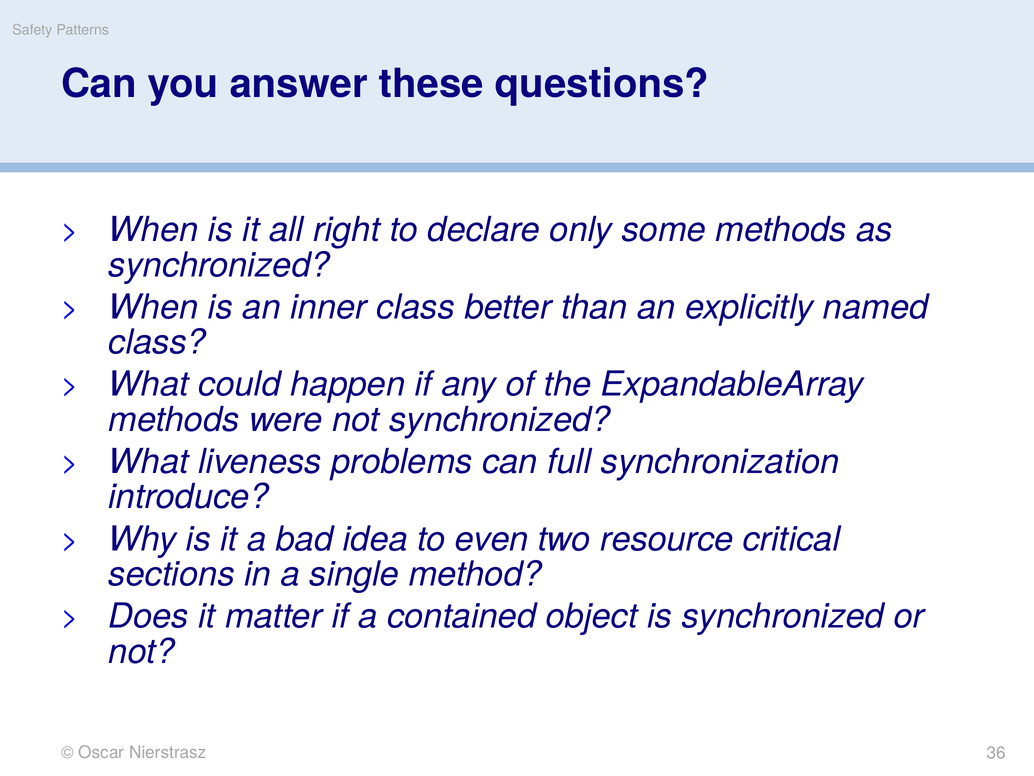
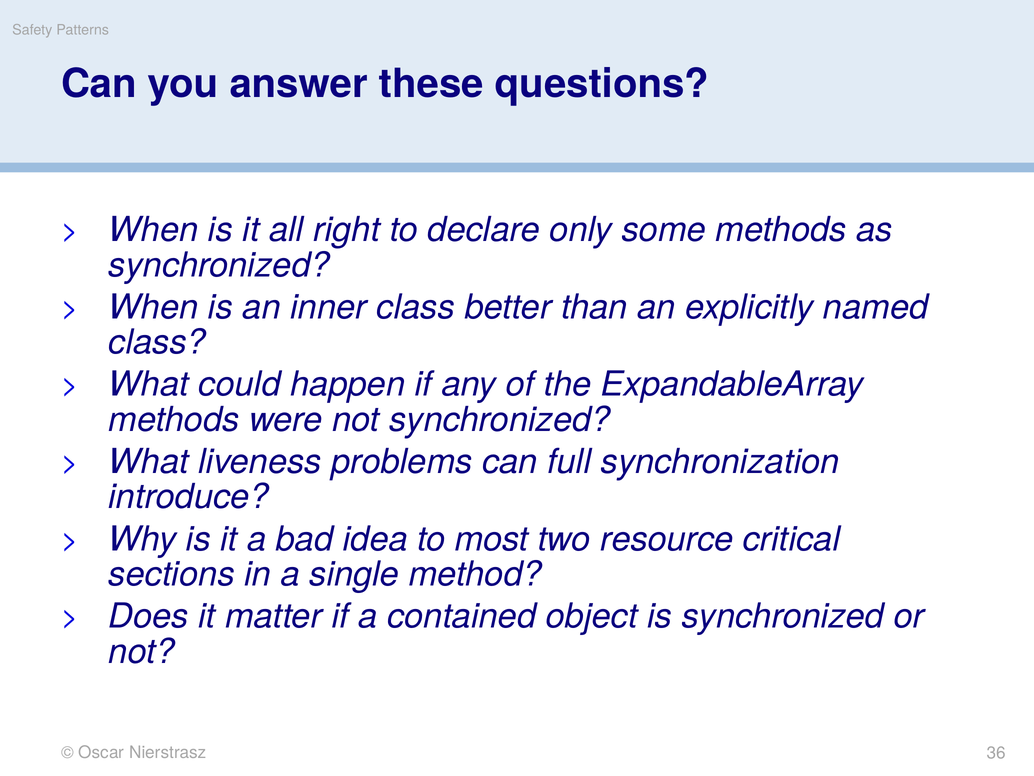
even: even -> most (492, 539)
